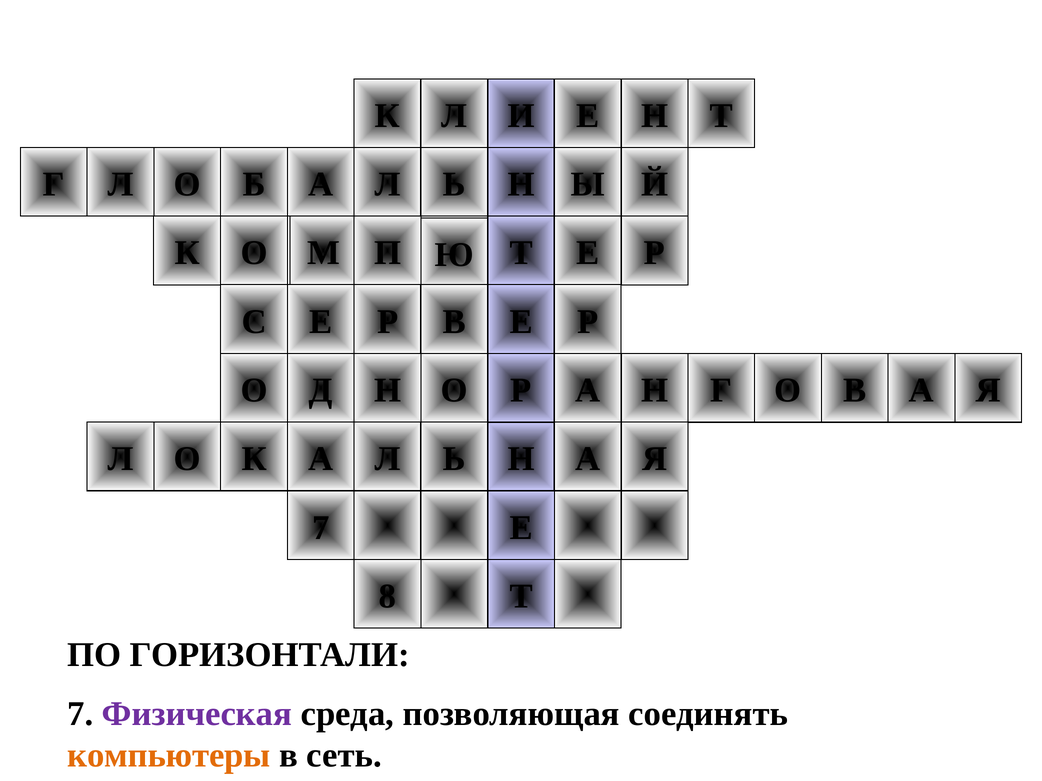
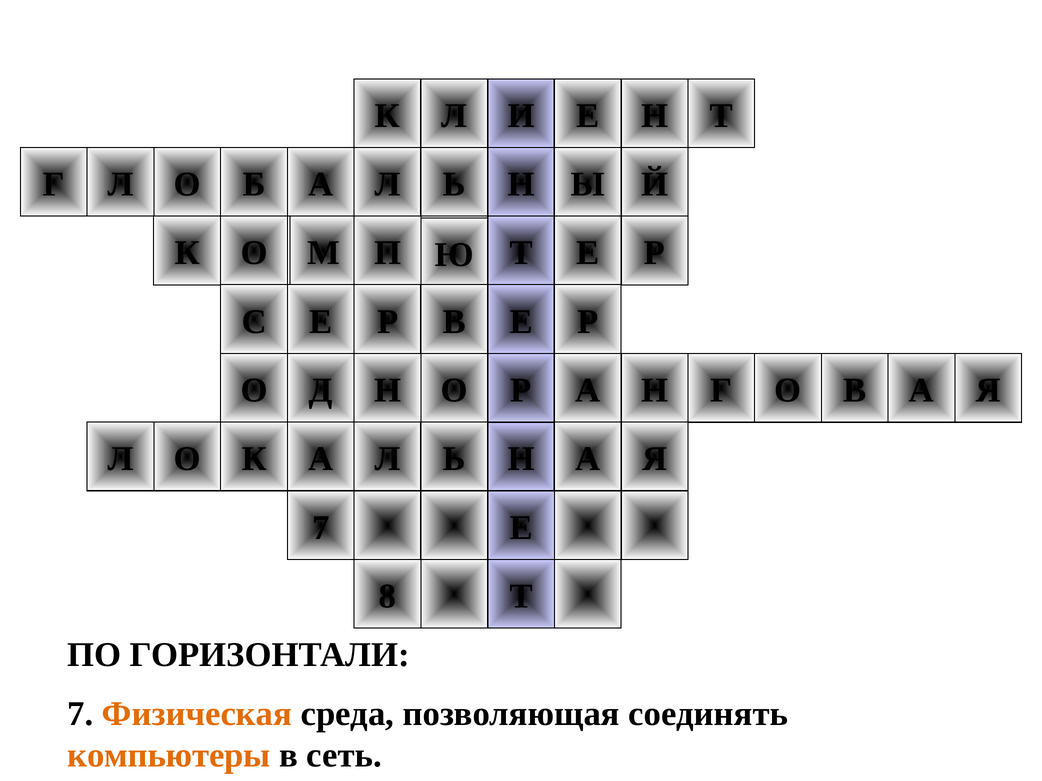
Физическая colour: purple -> orange (197, 714)
